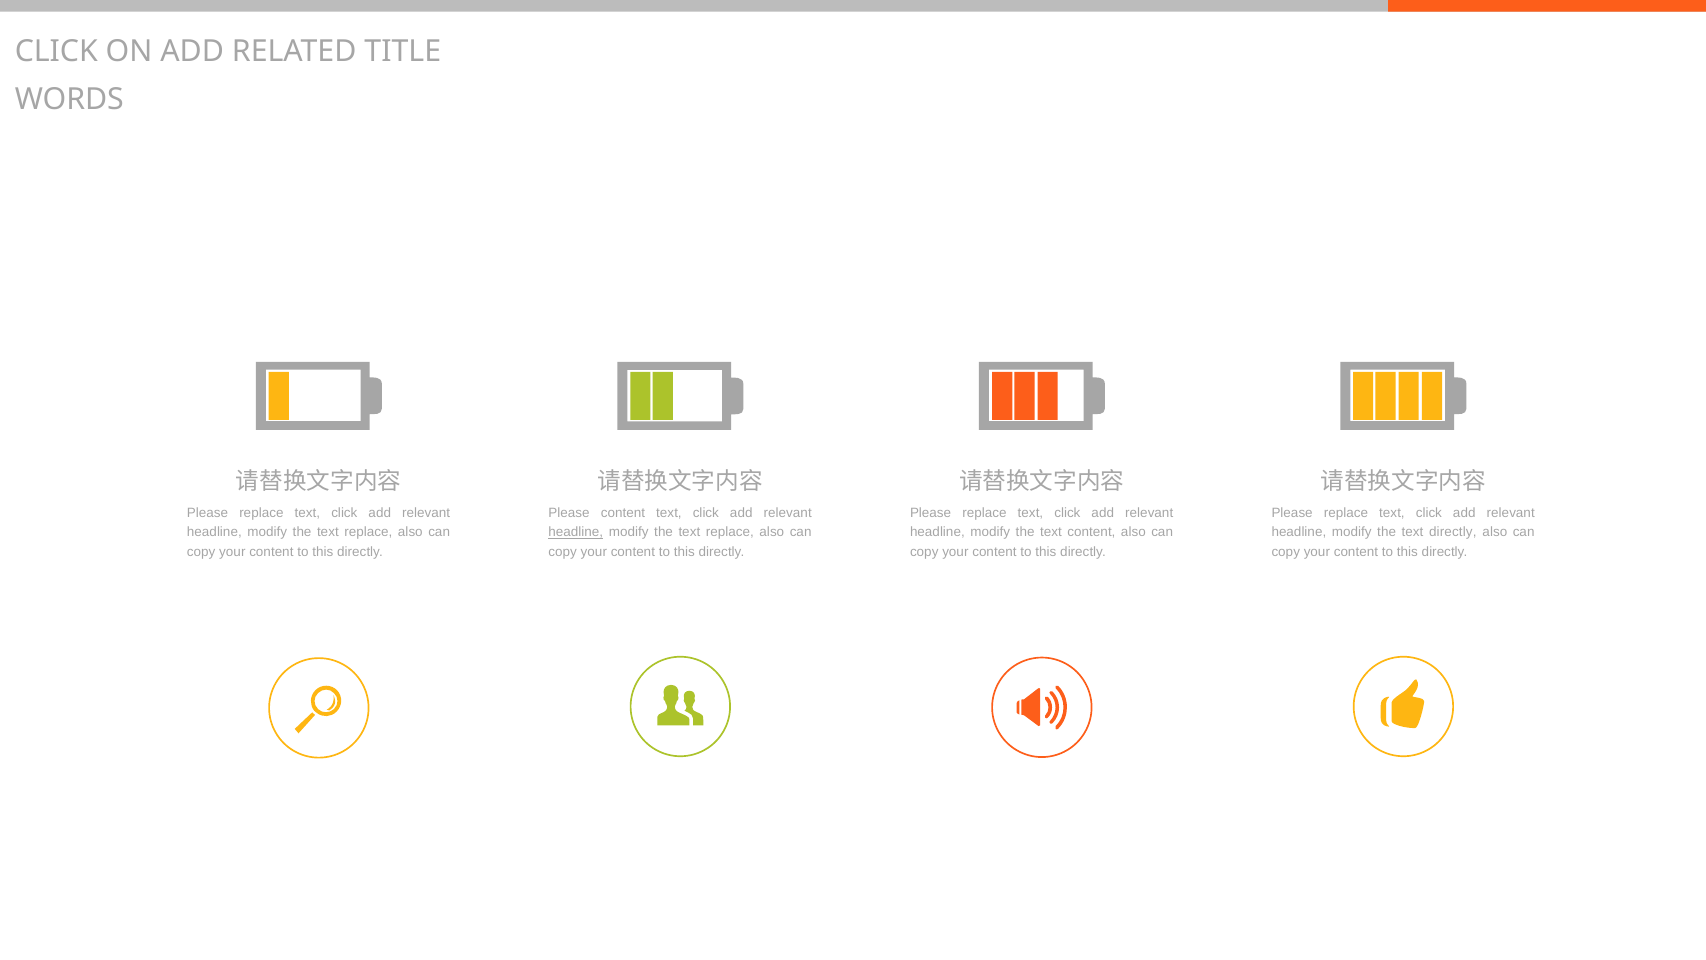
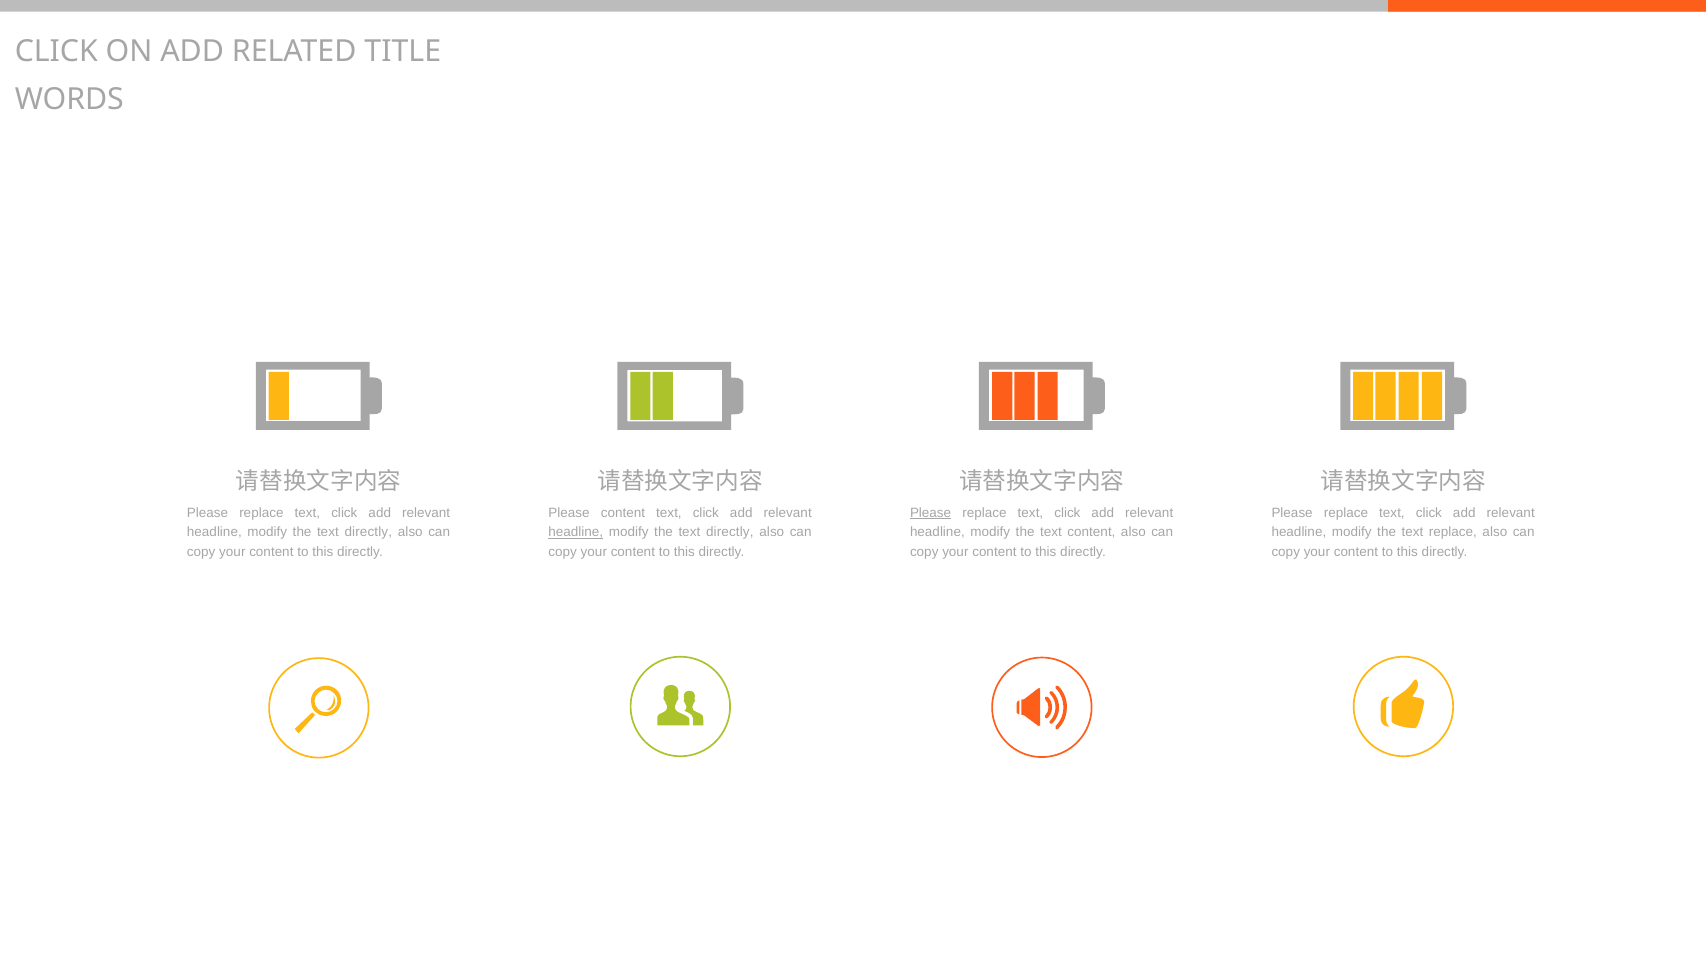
Please underline: none -> present (931, 513)
replace: replace -> directly (368, 532)
replace: replace -> directly (730, 532)
text directly: directly -> replace (1453, 532)
